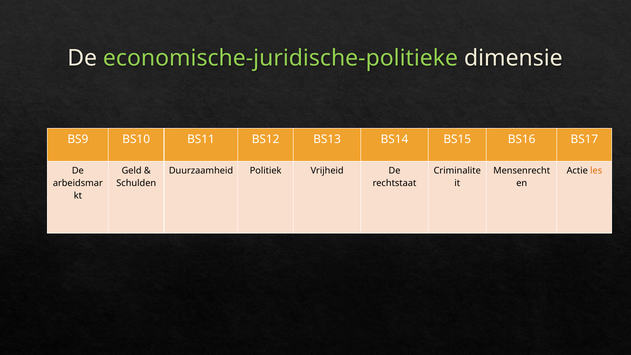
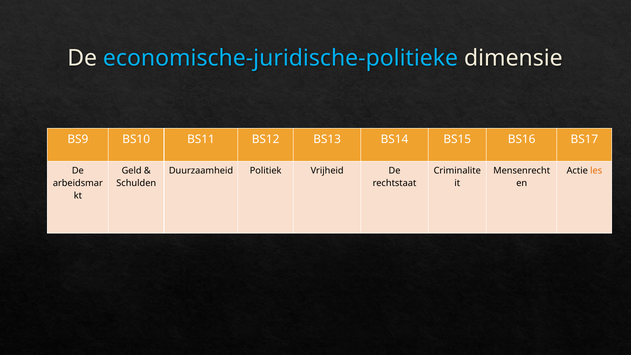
economische-juridische-politieke colour: light green -> light blue (281, 58)
